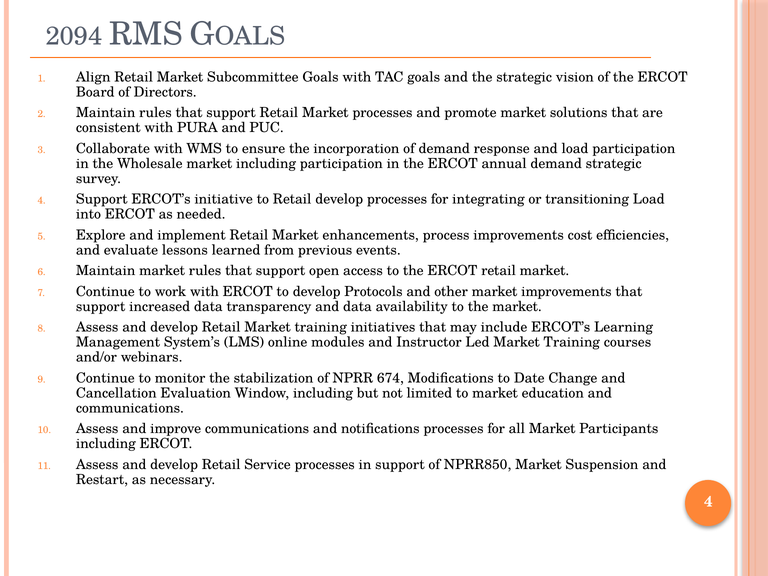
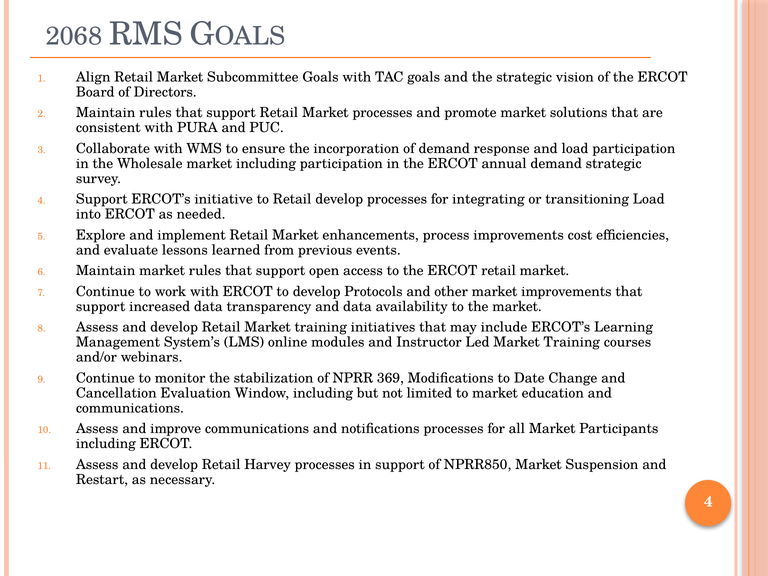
2094: 2094 -> 2068 (74, 36)
674: 674 -> 369 (390, 378)
Service: Service -> Harvey (268, 464)
